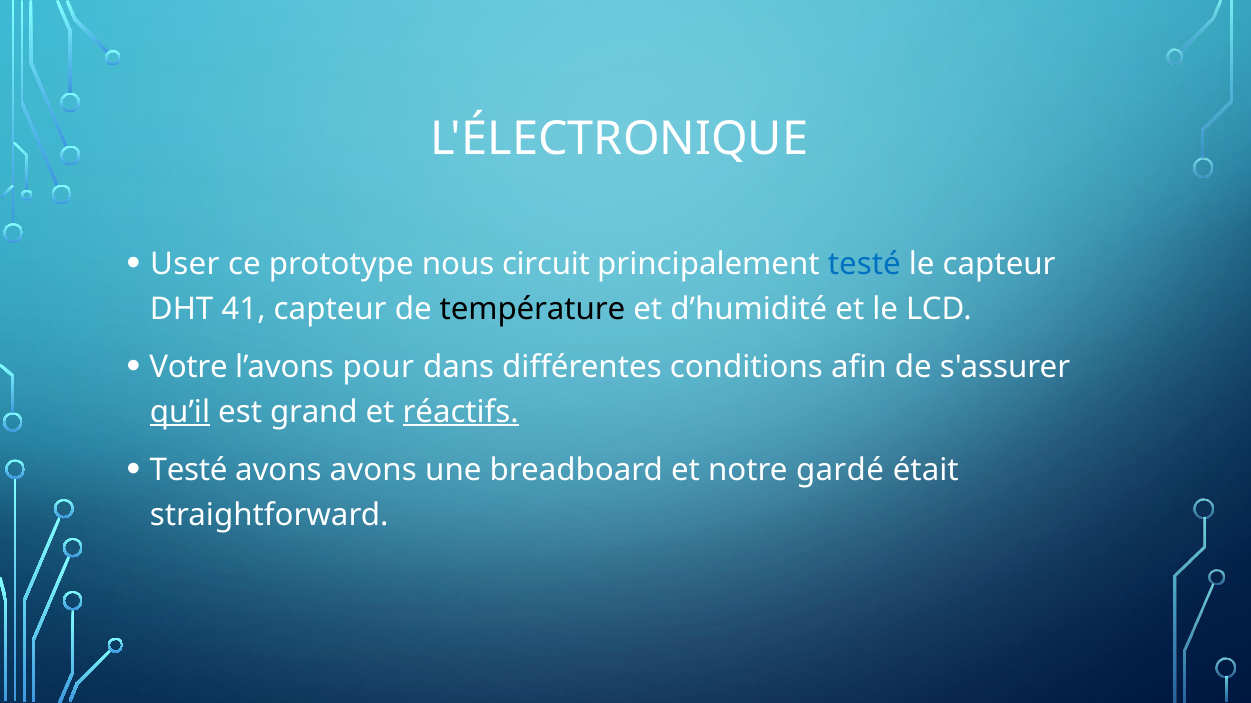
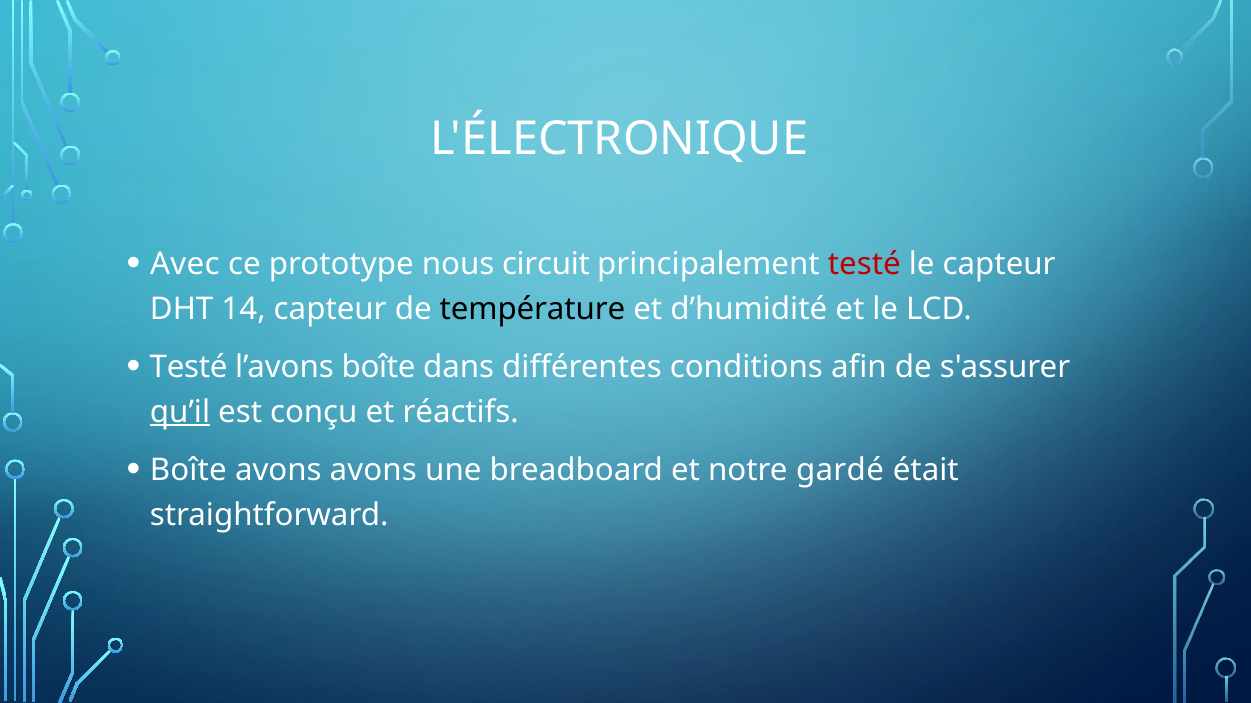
User: User -> Avec (185, 264)
testé colour: blue -> red (864, 264)
41: 41 -> 14 (244, 309)
Votre: Votre -> Testé (189, 367)
l’avons pour: pour -> boîte (379, 367)
grand: grand -> conçu (314, 412)
réactifs underline: present -> none (461, 412)
Testé: Testé -> Boîte (188, 470)
